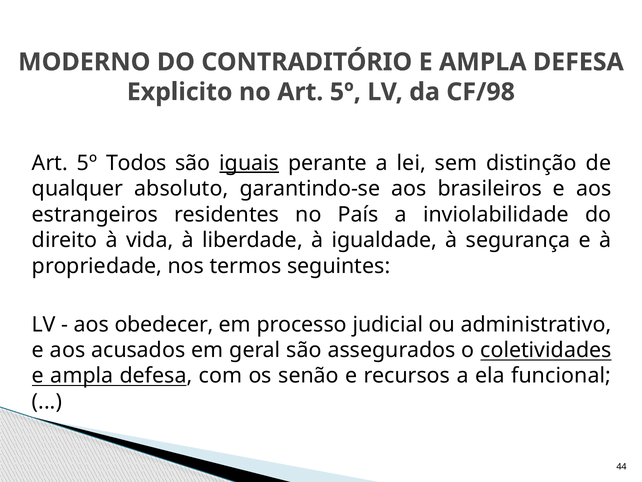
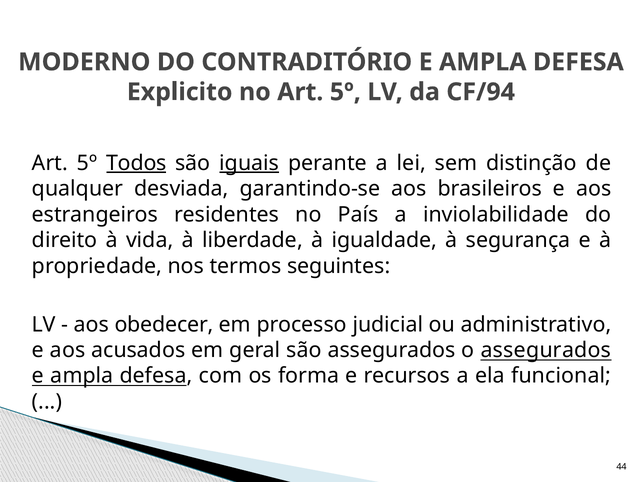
CF/98: CF/98 -> CF/94 (481, 92)
Todos underline: none -> present (136, 163)
absoluto: absoluto -> desviada (181, 189)
o coletividades: coletividades -> assegurados (546, 350)
senão: senão -> forma (309, 376)
